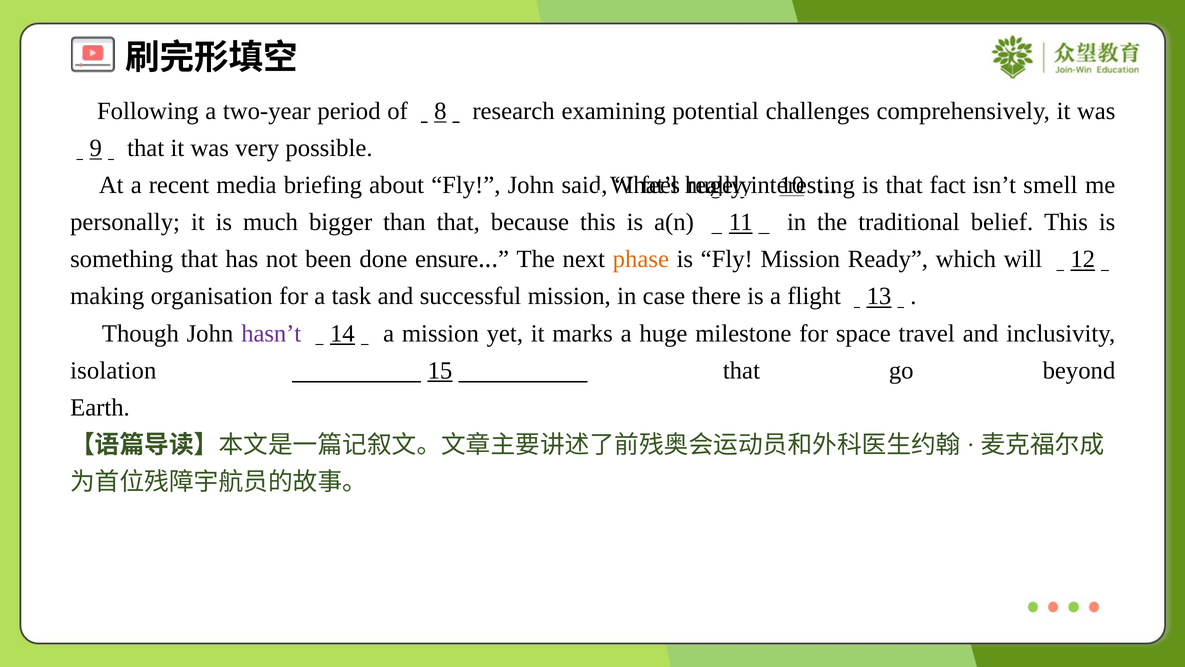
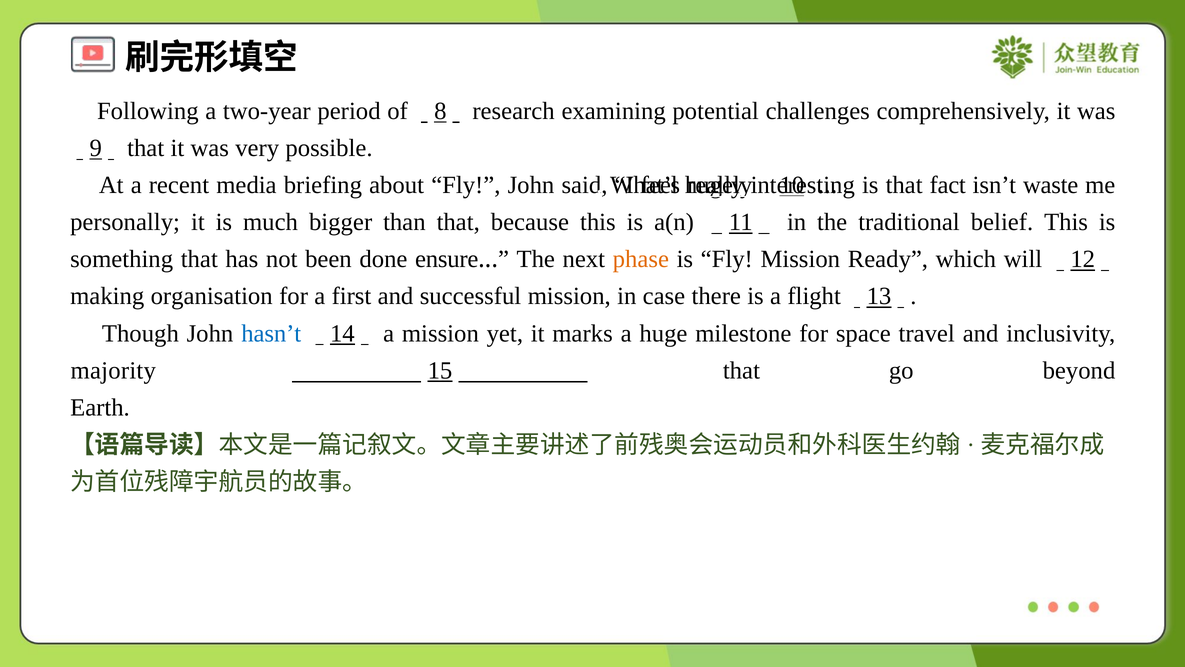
smell: smell -> waste (1051, 185)
task: task -> first (351, 296)
hasn’t colour: purple -> blue (271, 333)
isolation: isolation -> majority (113, 370)
